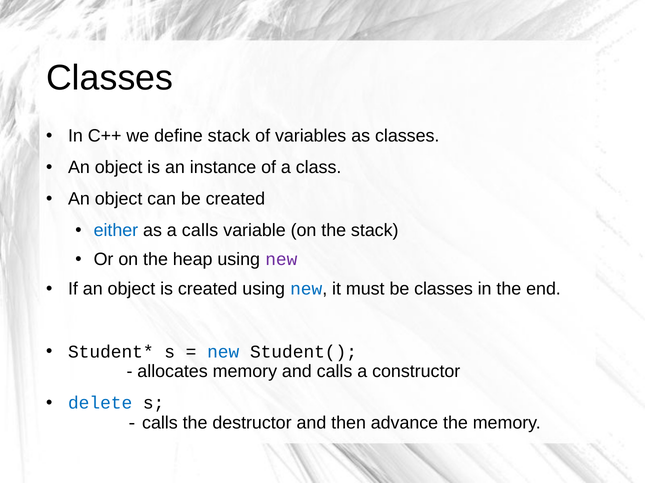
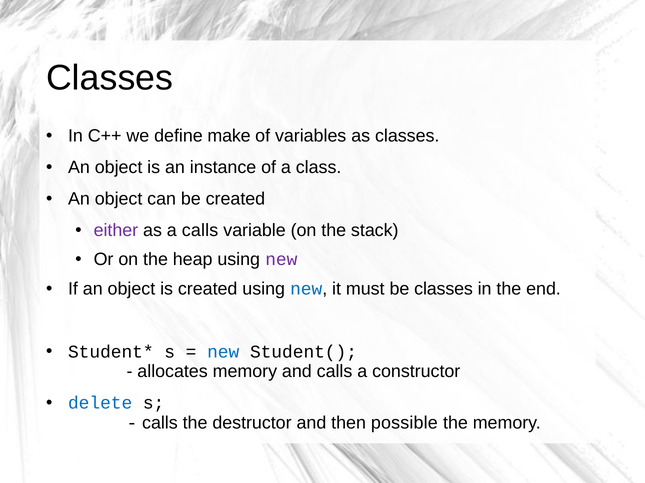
define stack: stack -> make (229, 136)
either colour: blue -> purple (116, 231)
advance: advance -> possible (404, 424)
